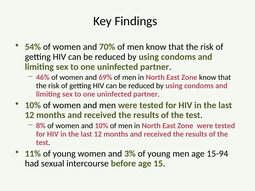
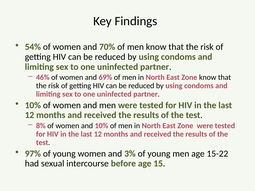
11%: 11% -> 97% (33, 154)
15-94: 15-94 -> 15-22 (217, 154)
